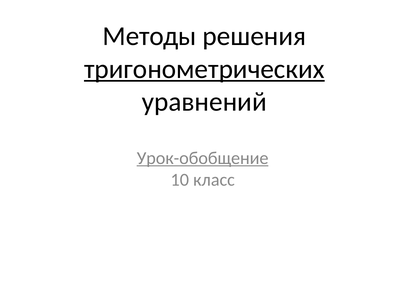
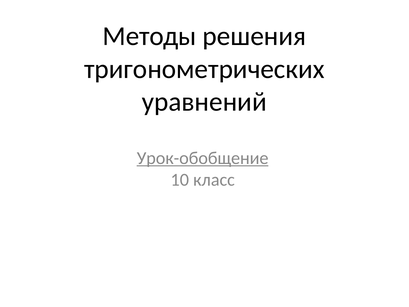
тригонометрических underline: present -> none (204, 69)
